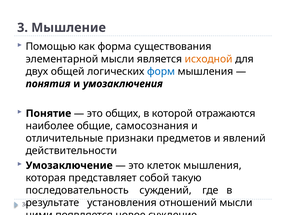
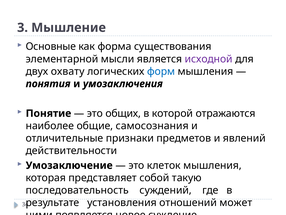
Помощью: Помощью -> Основные (51, 46)
исходной colour: orange -> purple (209, 59)
общей: общей -> охвату (68, 71)
отношений мысли: мысли -> может (236, 202)
